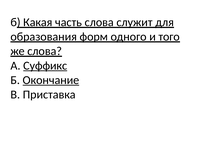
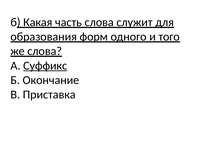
Окончание underline: present -> none (51, 80)
